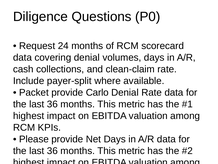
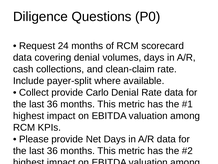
Packet: Packet -> Collect (34, 92)
